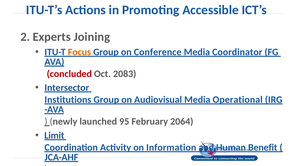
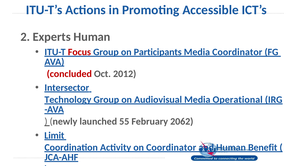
Experts Joining: Joining -> Human (92, 37)
Focus colour: orange -> red (79, 52)
Conference: Conference -> Participants (158, 52)
2083: 2083 -> 2012 (125, 74)
Institutions: Institutions -> Technology (68, 100)
95: 95 -> 55 (124, 122)
2064: 2064 -> 2062 (182, 122)
on Information: Information -> Coordinator (171, 148)
